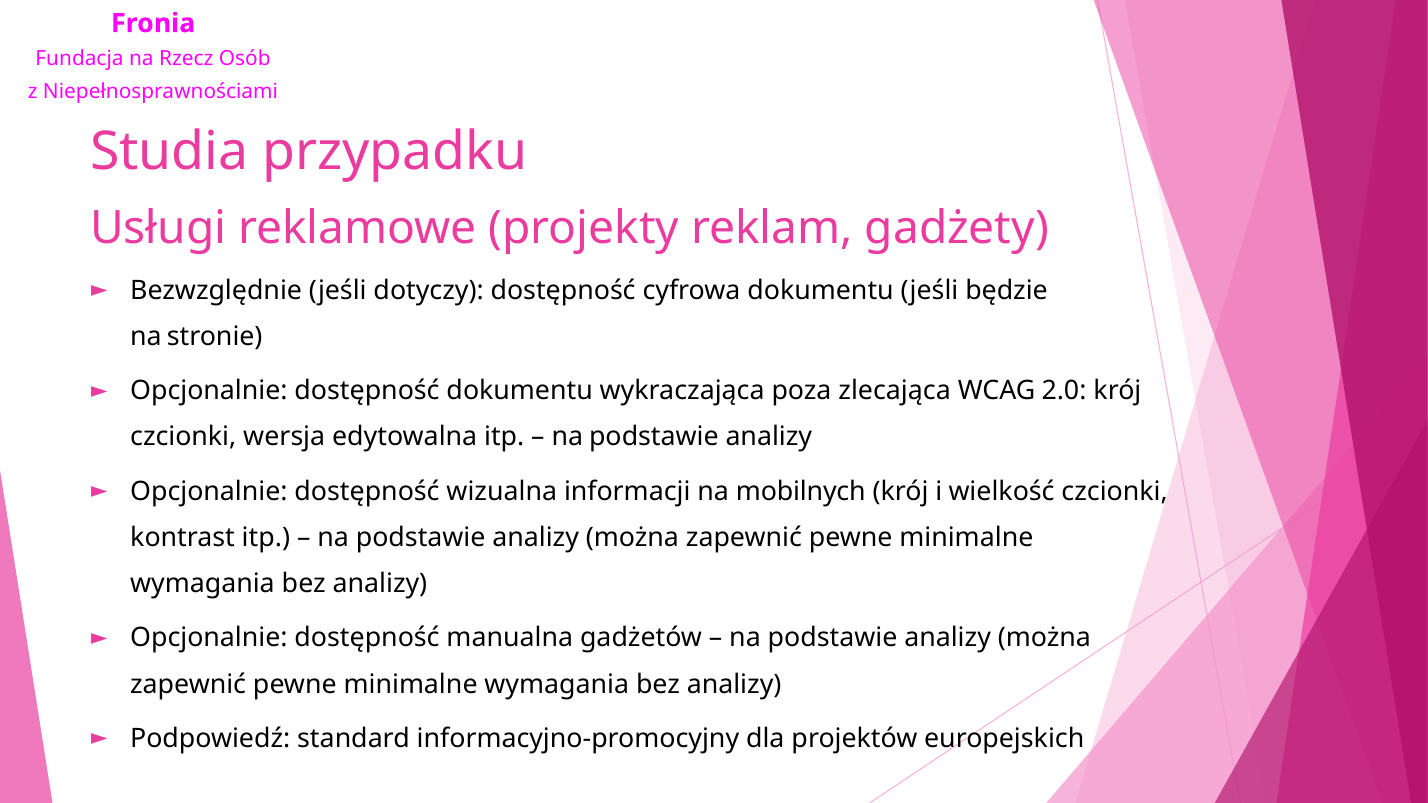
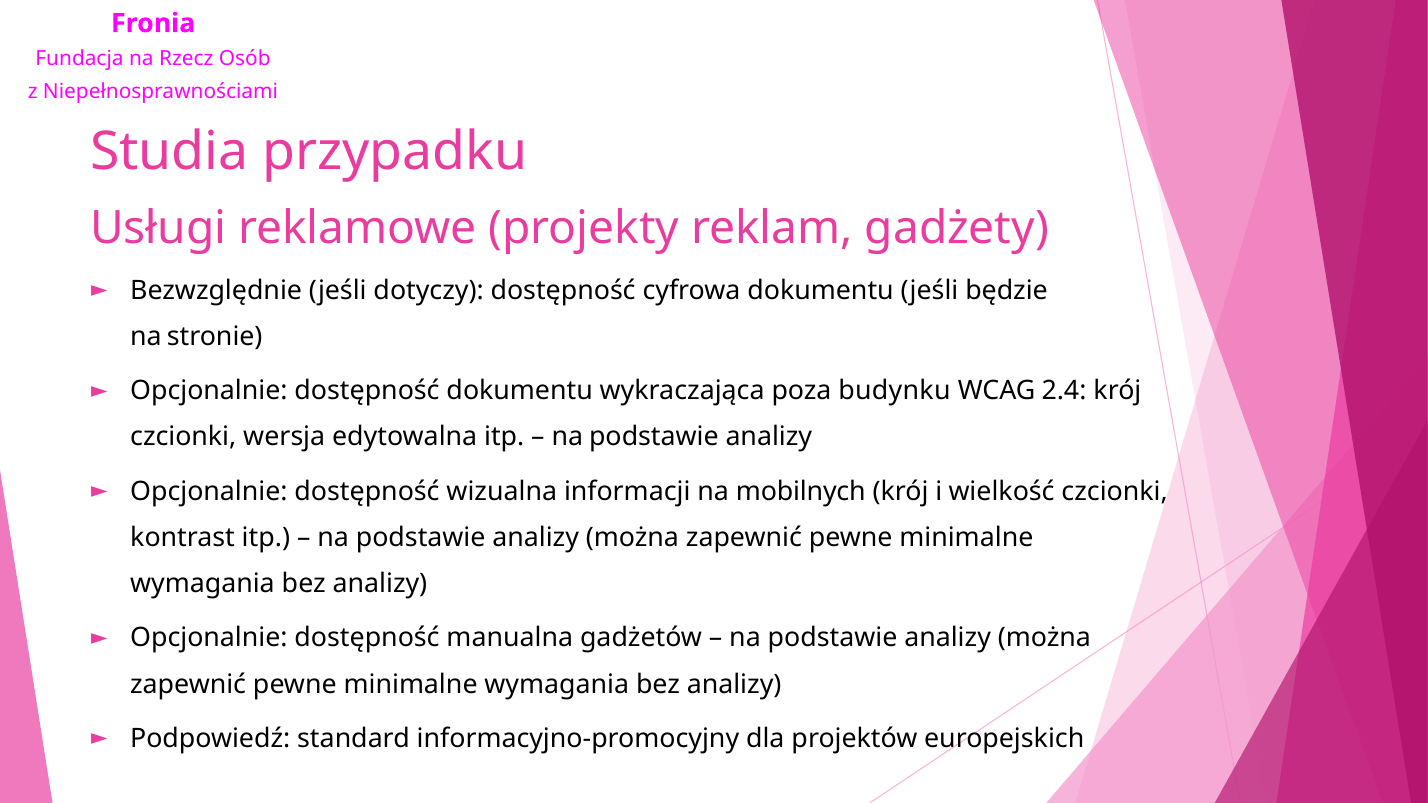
zlecająca: zlecająca -> budynku (895, 391)
2.0: 2.0 -> 2.4 (1064, 391)
